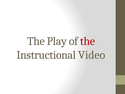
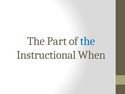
Play: Play -> Part (57, 41)
the colour: red -> blue (88, 41)
Video: Video -> When (92, 55)
